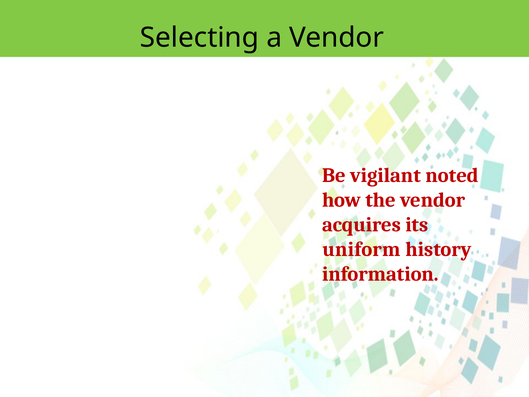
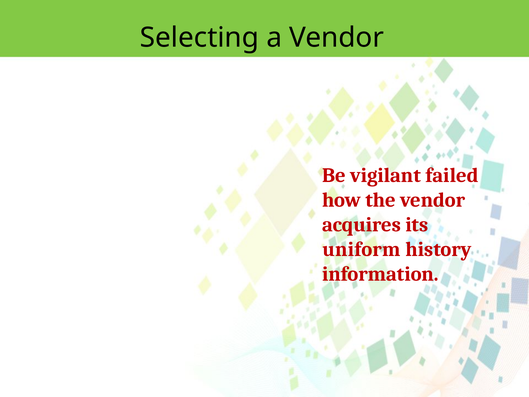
noted: noted -> failed (452, 175)
